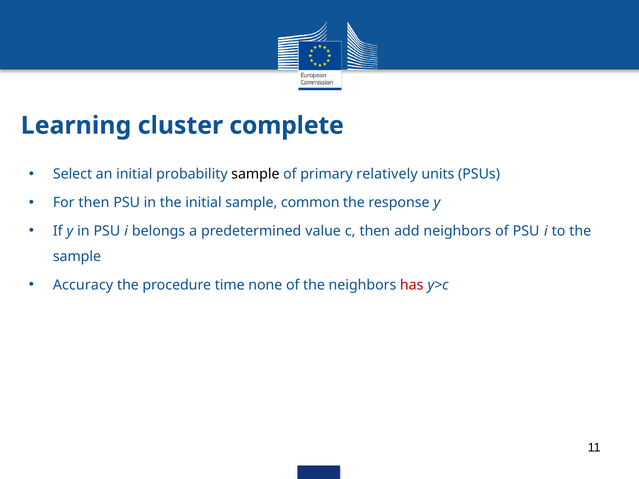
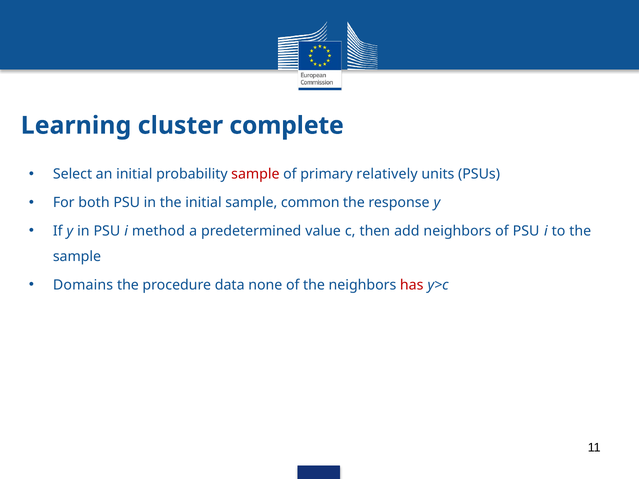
sample colour: black -> red (255, 174)
For then: then -> both (94, 203)
belongs: belongs -> method (158, 231)
Accuracy: Accuracy -> Domains (83, 285)
time: time -> data (230, 285)
